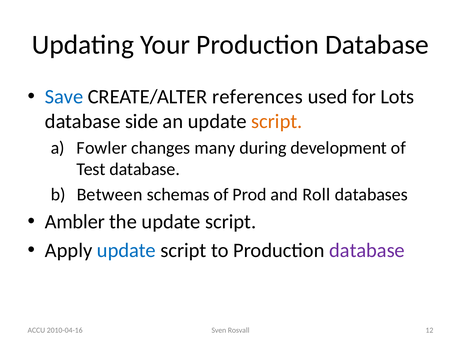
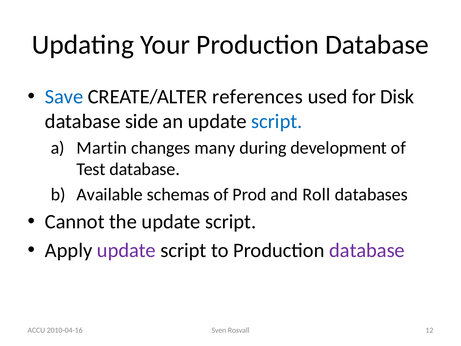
Lots: Lots -> Disk (397, 97)
script colour: orange -> blue (277, 121)
Fowler: Fowler -> Martin (102, 148)
Between: Between -> Available (110, 194)
Ambler: Ambler -> Cannot (75, 222)
update colour: blue -> purple (126, 250)
